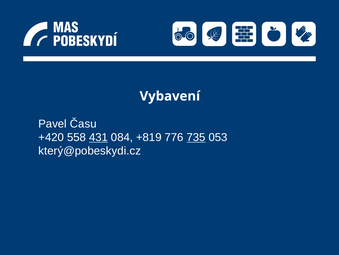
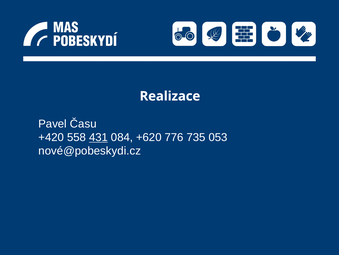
Vybavení: Vybavení -> Realizace (170, 96)
+819: +819 -> +620 (149, 137)
735 underline: present -> none (196, 137)
který@pobeskydi.cz: který@pobeskydi.cz -> nové@pobeskydi.cz (90, 151)
